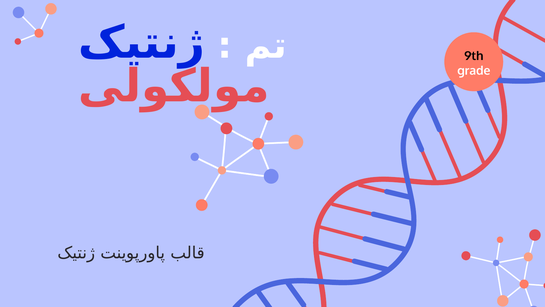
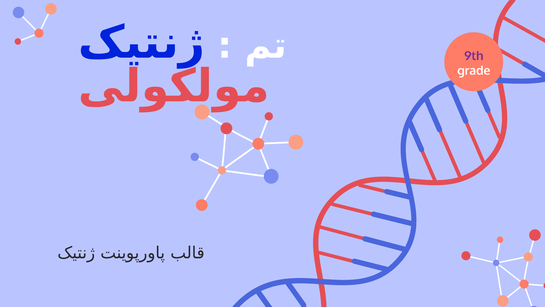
9th colour: black -> purple (474, 56)
